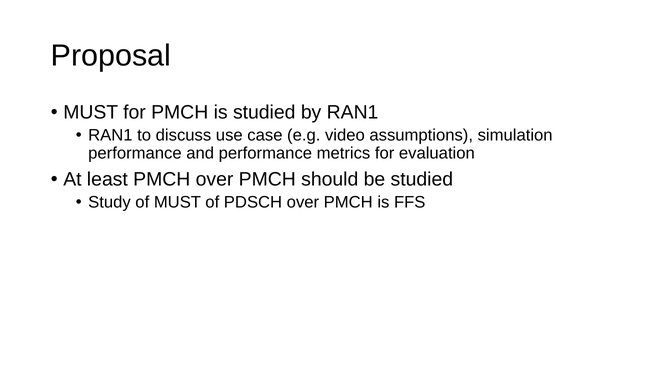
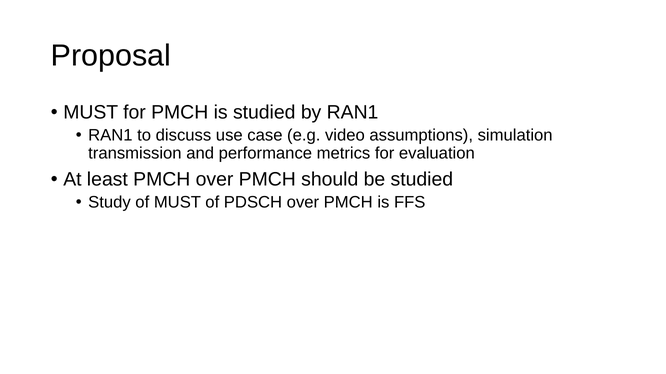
performance: performance -> transmission (135, 153)
